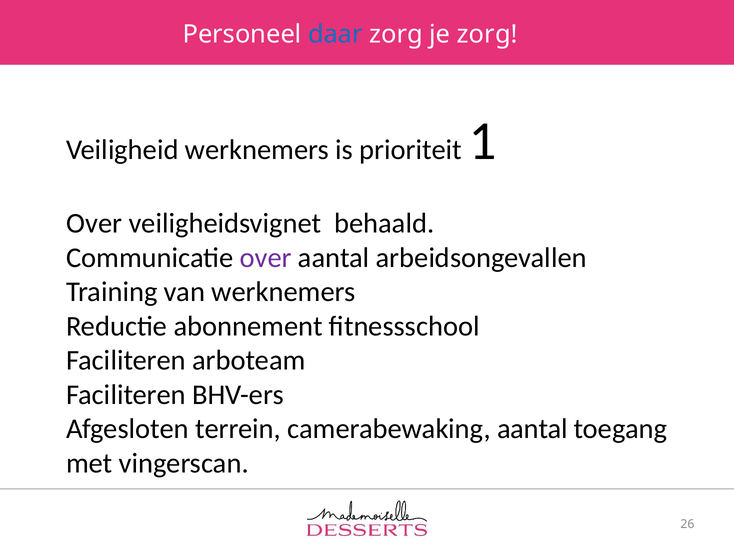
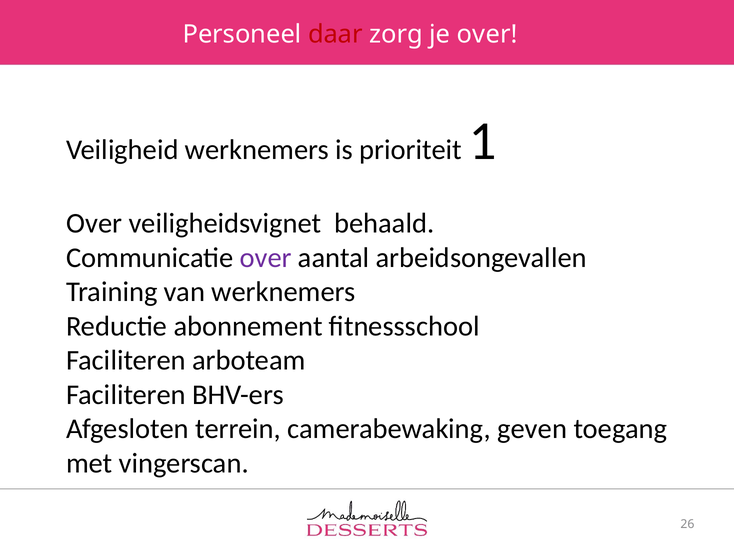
daar colour: blue -> red (335, 34)
je zorg: zorg -> over (487, 34)
camerabewaking aantal: aantal -> geven (532, 429)
